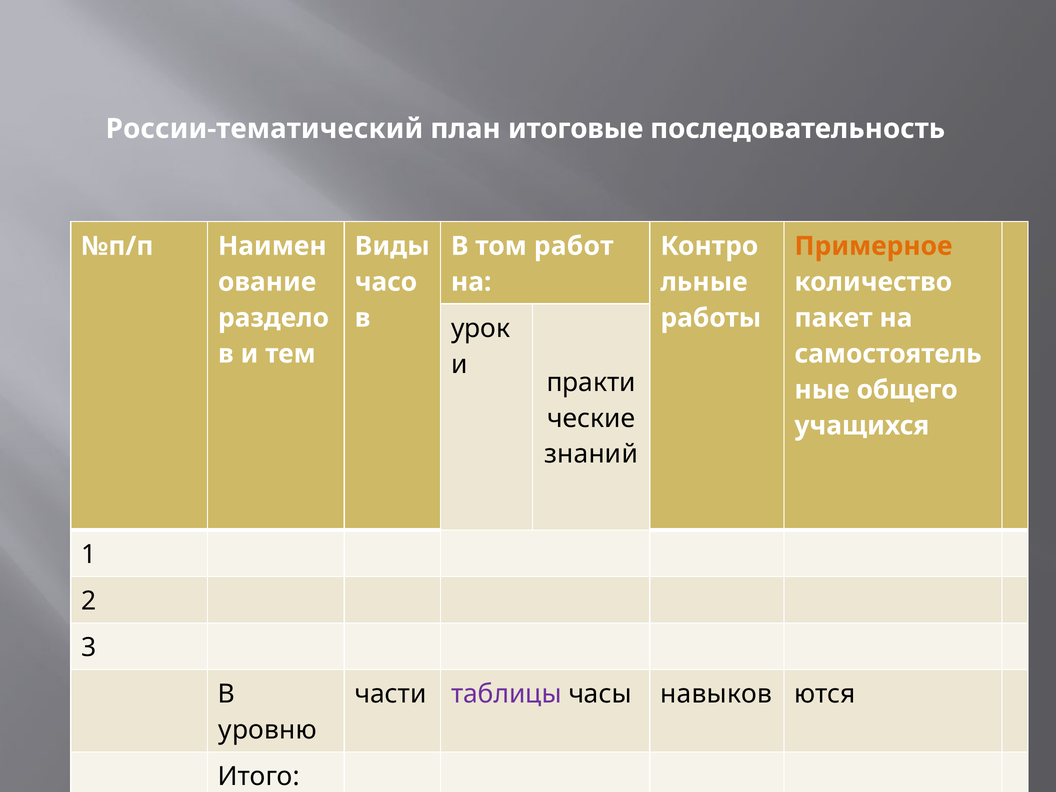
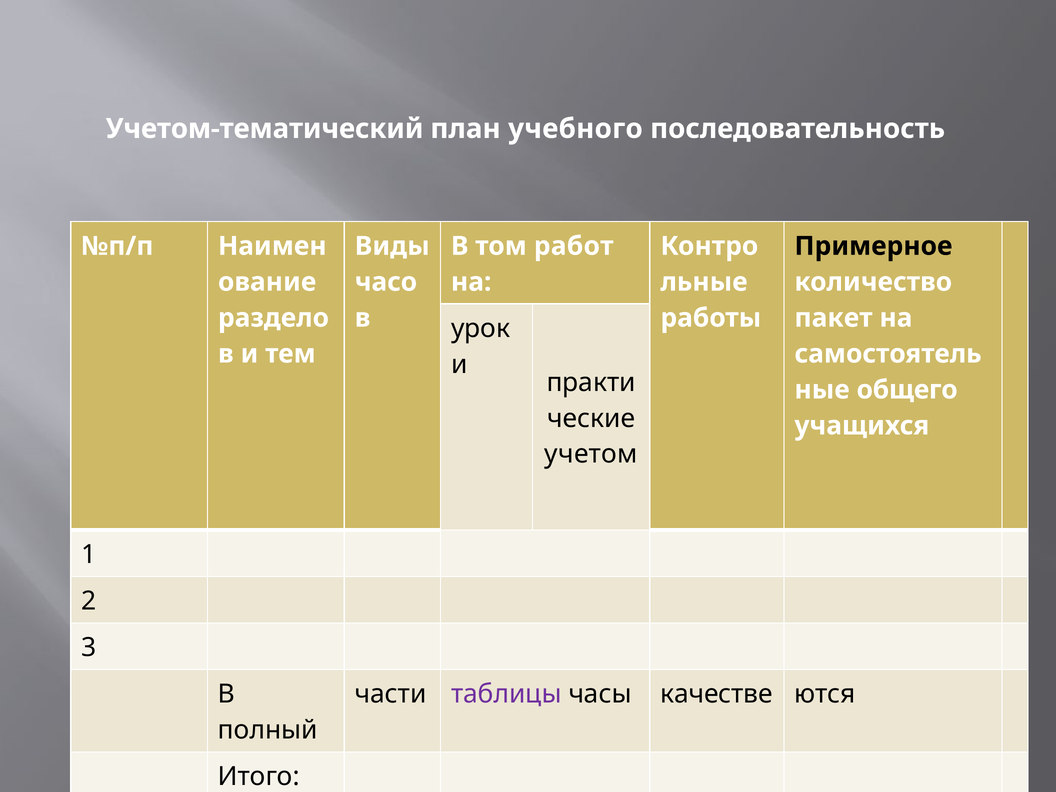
России-тематический: России-тематический -> Учетом-тематический (265, 129)
итоговые: итоговые -> учебного (575, 129)
Примерное colour: orange -> black (873, 246)
знаний: знаний -> учетом (591, 454)
навыков: навыков -> качестве (717, 694)
уровню: уровню -> полный (268, 730)
